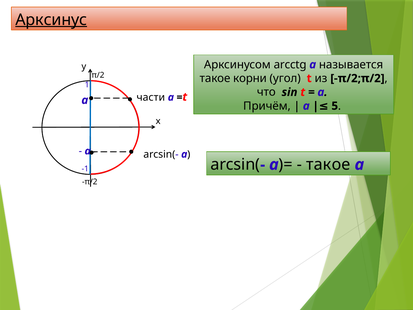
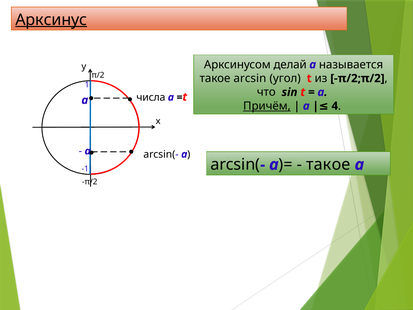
arcctg: arcctg -> делай (290, 65)
корни: корни -> arcsin (250, 78)
части: части -> числа (151, 97)
Причём underline: none -> present (267, 106)
5: 5 -> 4 (335, 106)
